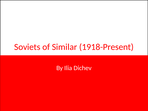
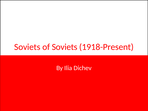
of Similar: Similar -> Soviets (65, 47)
